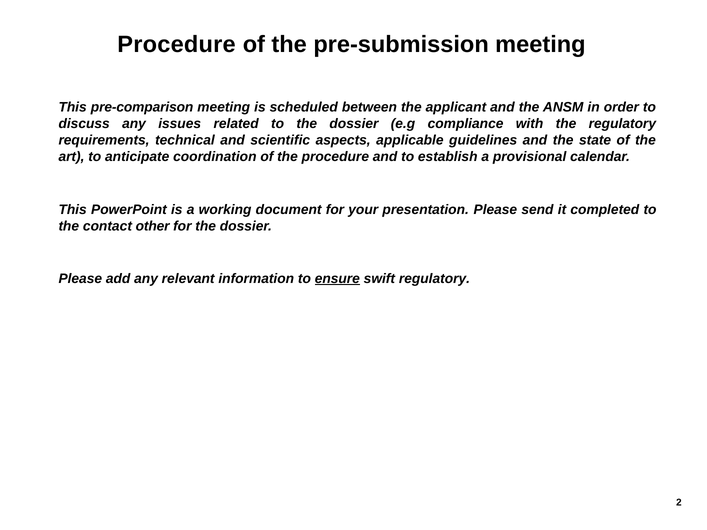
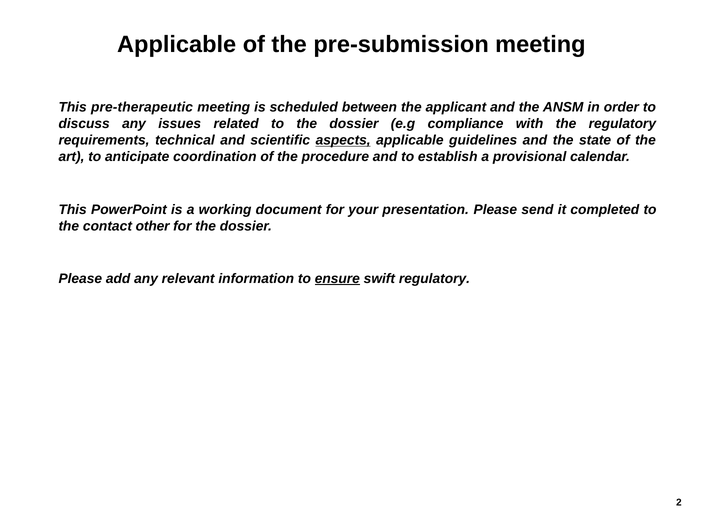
Procedure: Procedure -> Applicable (177, 45)
pre-comparison: pre-comparison -> pre-therapeutic (142, 107)
aspects underline: none -> present (343, 140)
